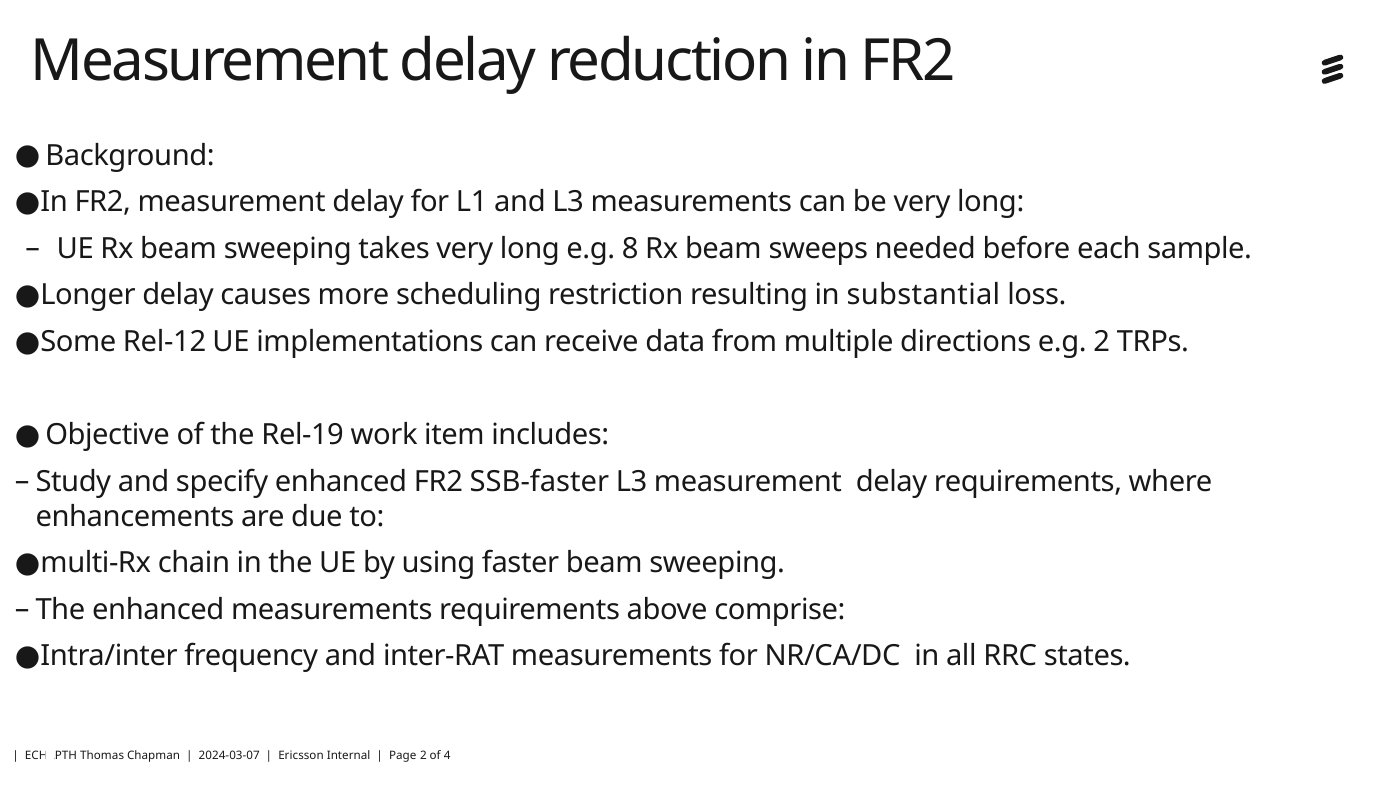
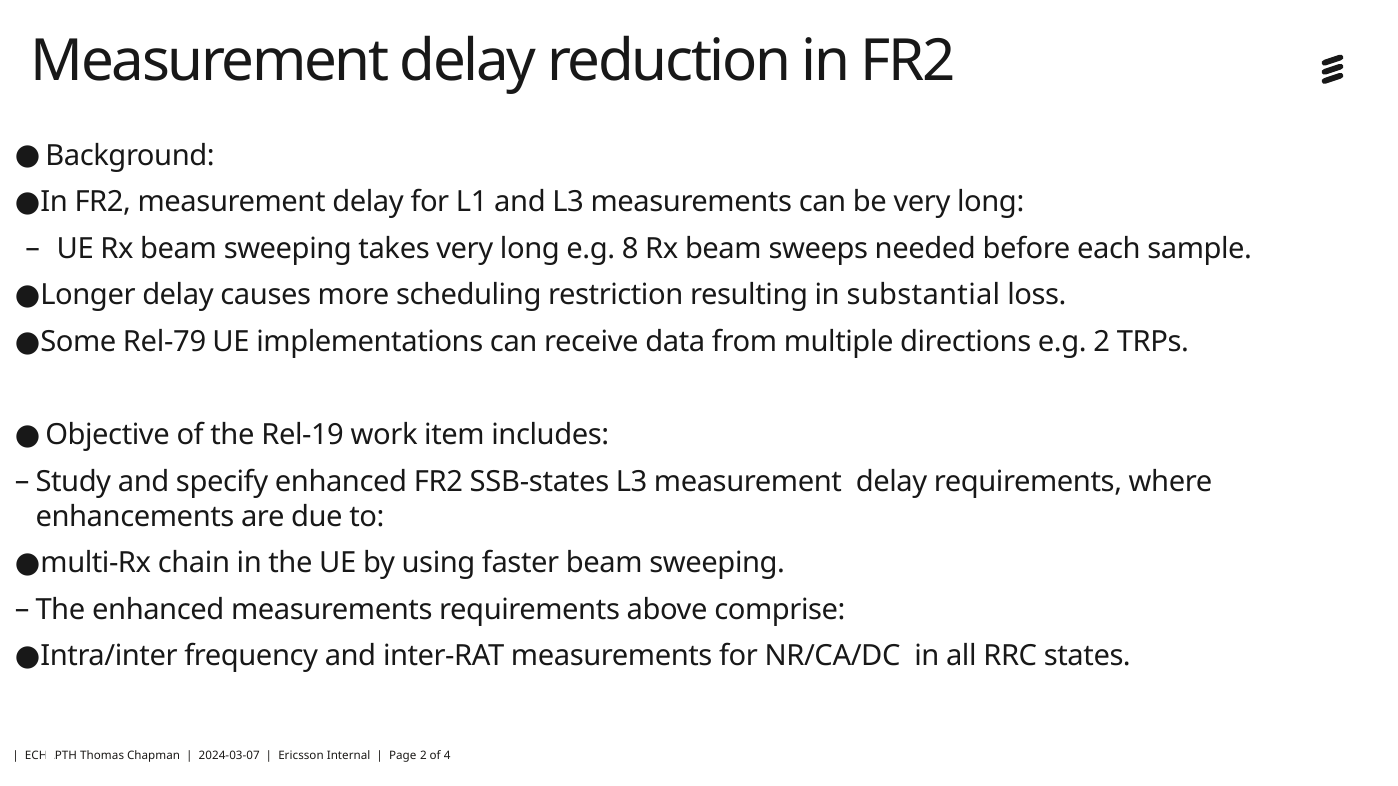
Rel-12: Rel-12 -> Rel-79 (165, 342)
SSB-faster: SSB-faster -> SSB-states (540, 482)
